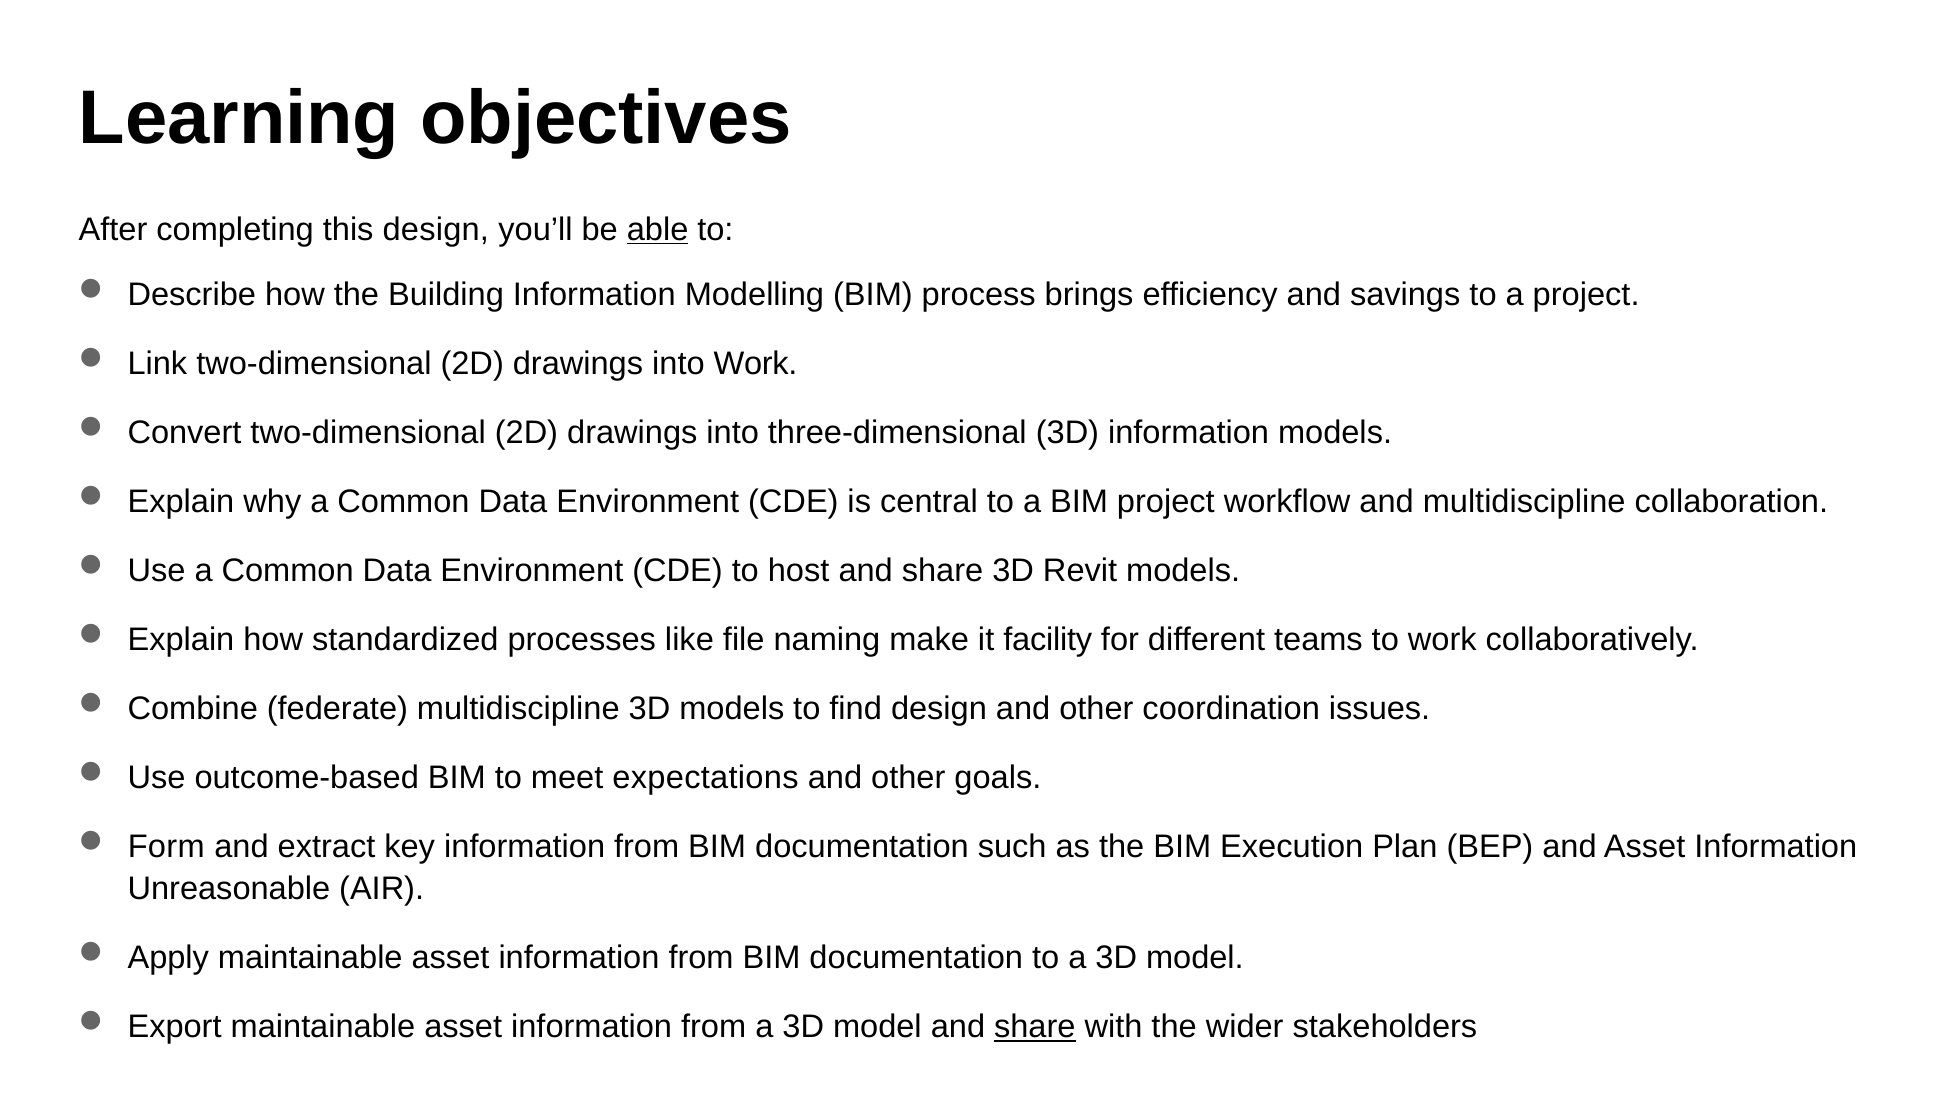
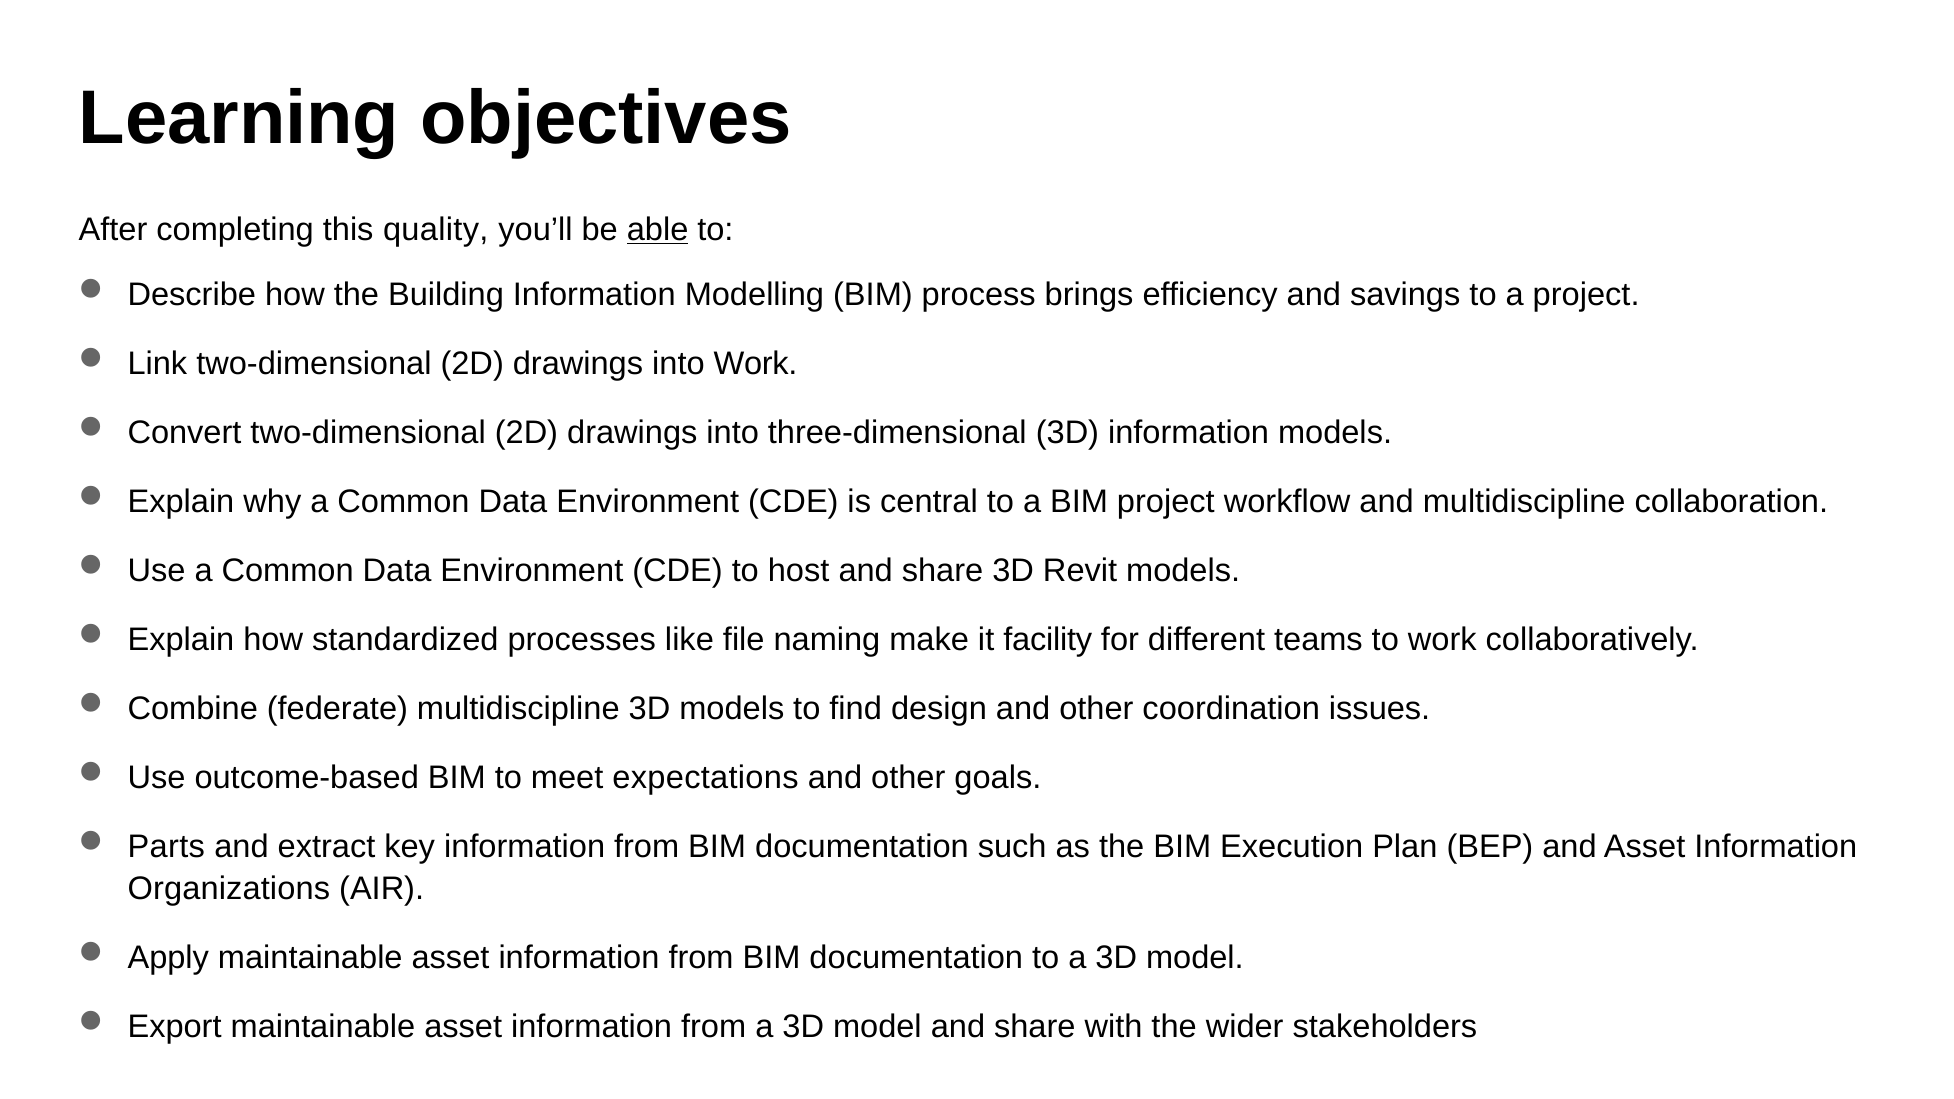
this design: design -> quality (436, 230)
Form: Form -> Parts (166, 847)
Unreasonable: Unreasonable -> Organizations (229, 889)
share underline: present -> none (1035, 1027)
